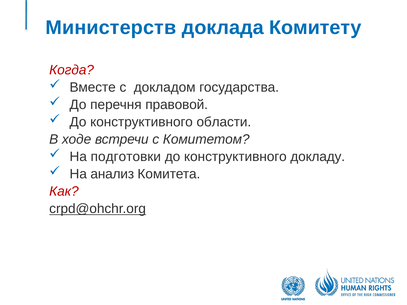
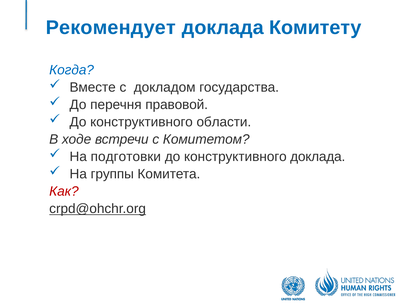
Министерств: Министерств -> Рекомендует (111, 28)
Когда colour: red -> blue (72, 70)
конструктивного докладу: докладу -> доклада (318, 157)
анализ: анализ -> группы (112, 174)
